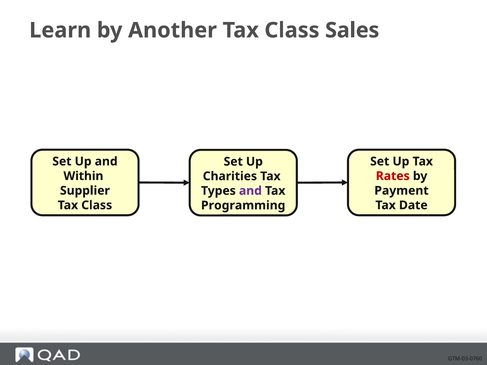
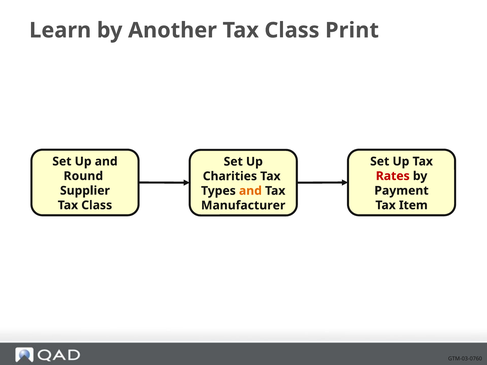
Sales: Sales -> Print (352, 30)
Within: Within -> Round (83, 176)
and colour: purple -> orange (250, 191)
Date: Date -> Item (413, 205)
Programming: Programming -> Manufacturer (243, 206)
